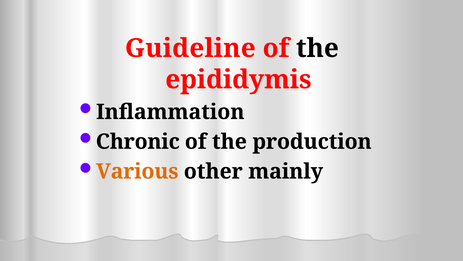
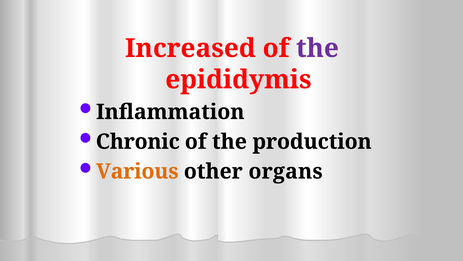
Guideline: Guideline -> Increased (190, 48)
the colour: black -> purple (317, 48)
mainly: mainly -> organs (286, 171)
